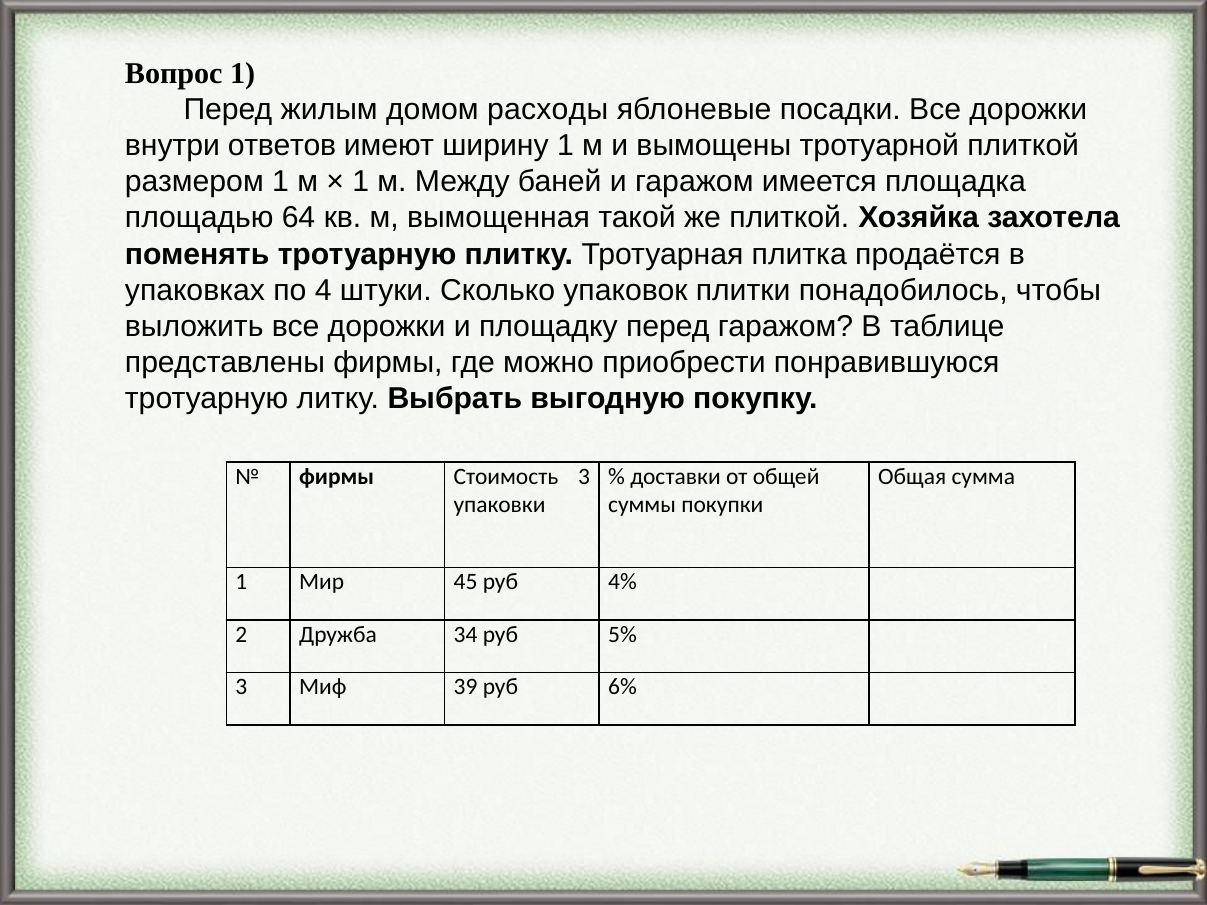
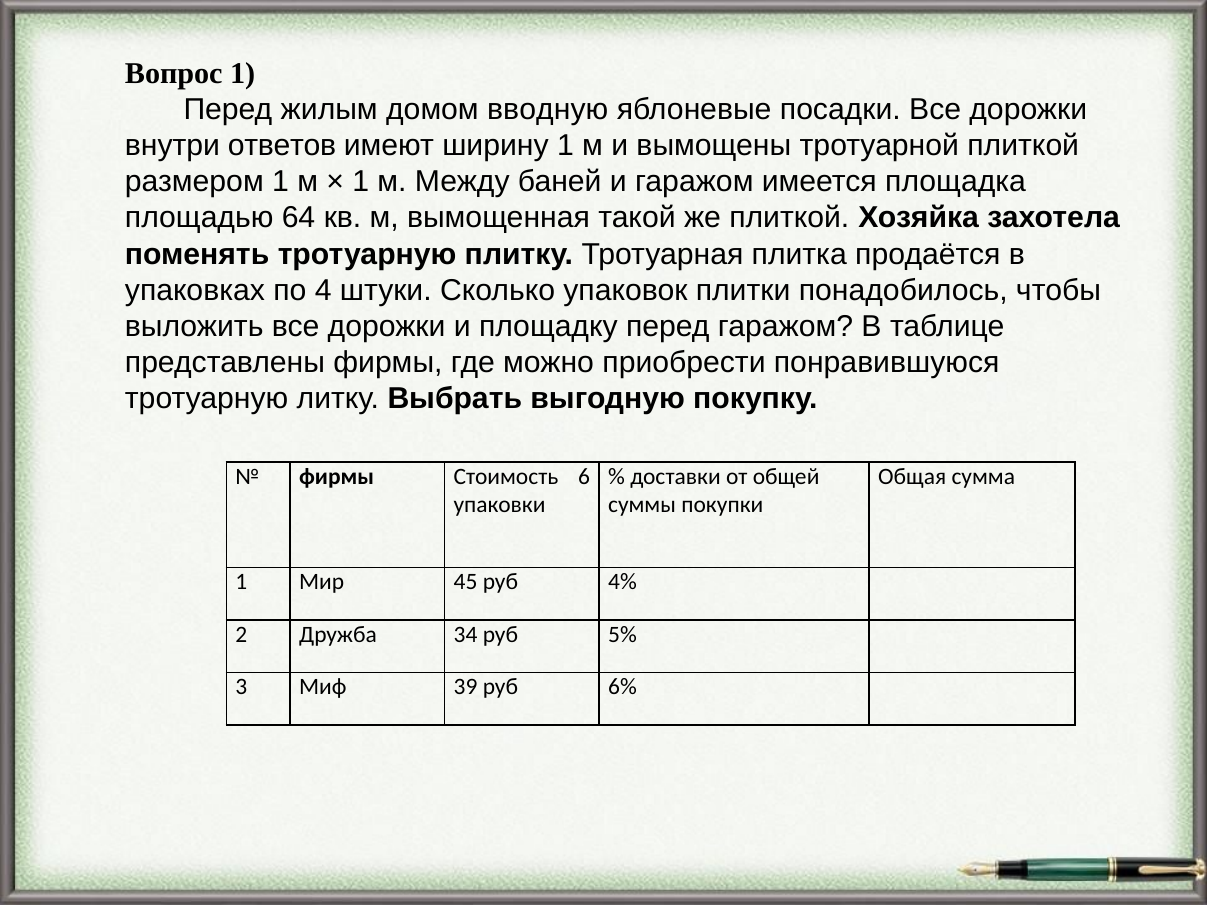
расходы: расходы -> вводную (548, 109)
Стоимость 3: 3 -> 6 (584, 477)
